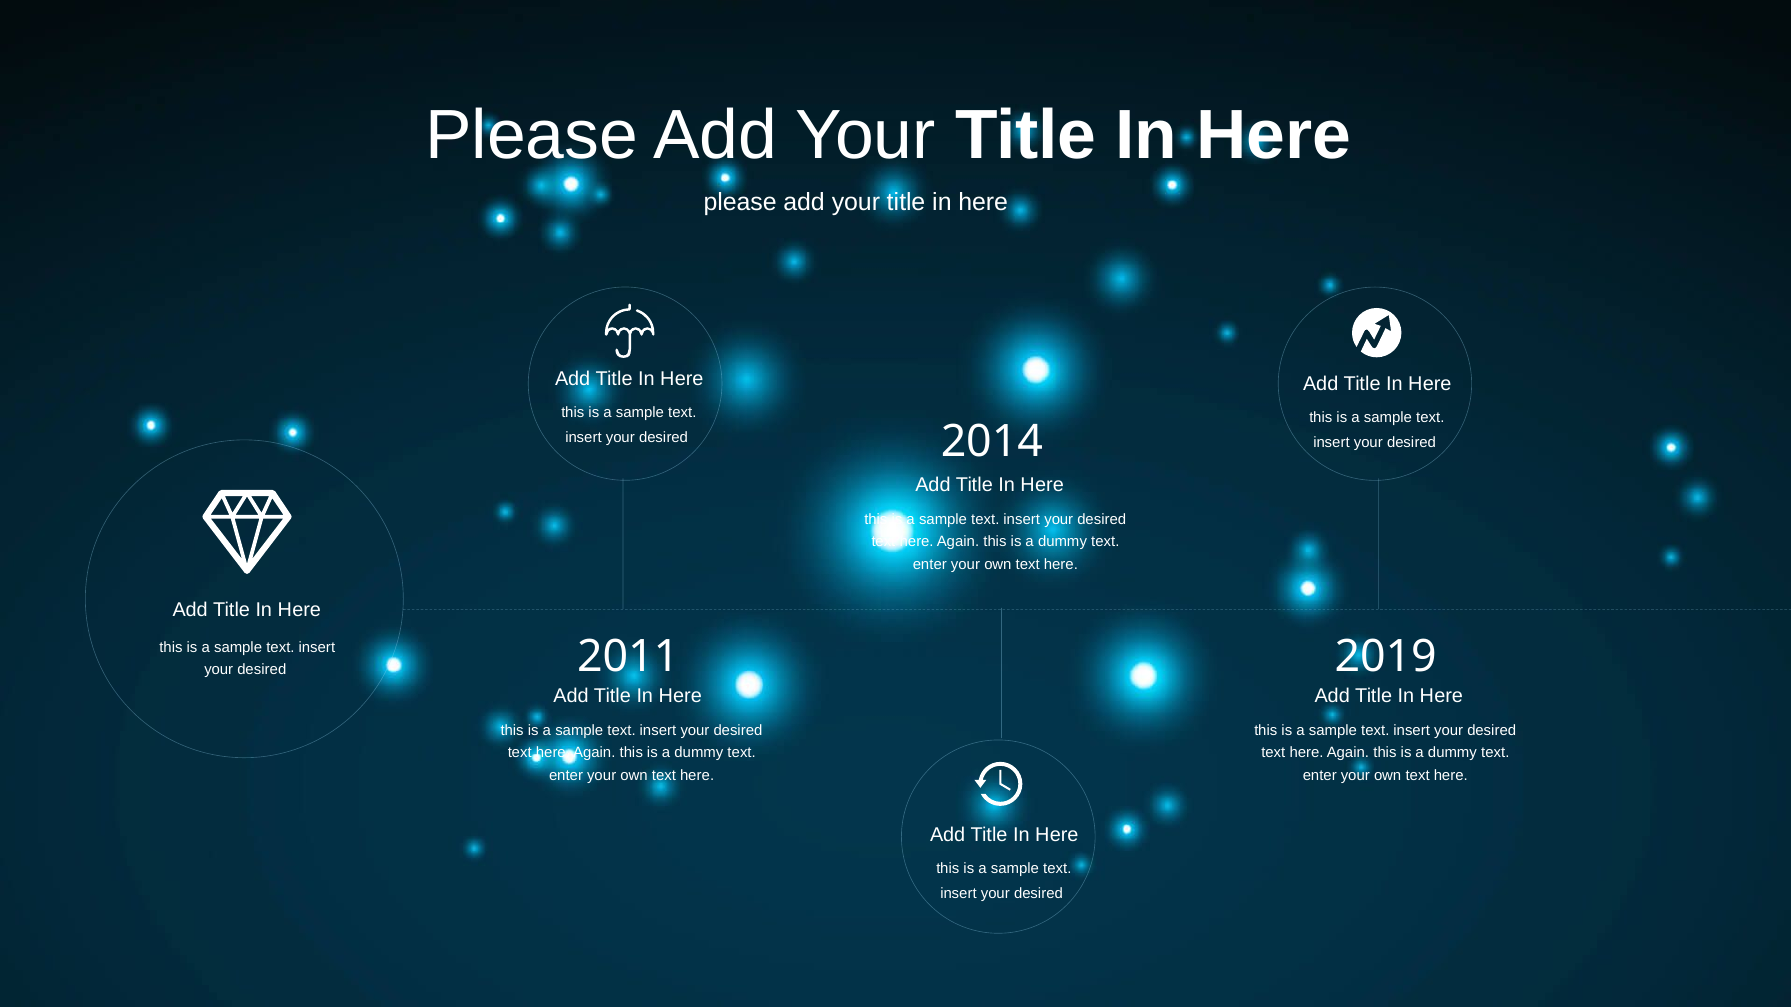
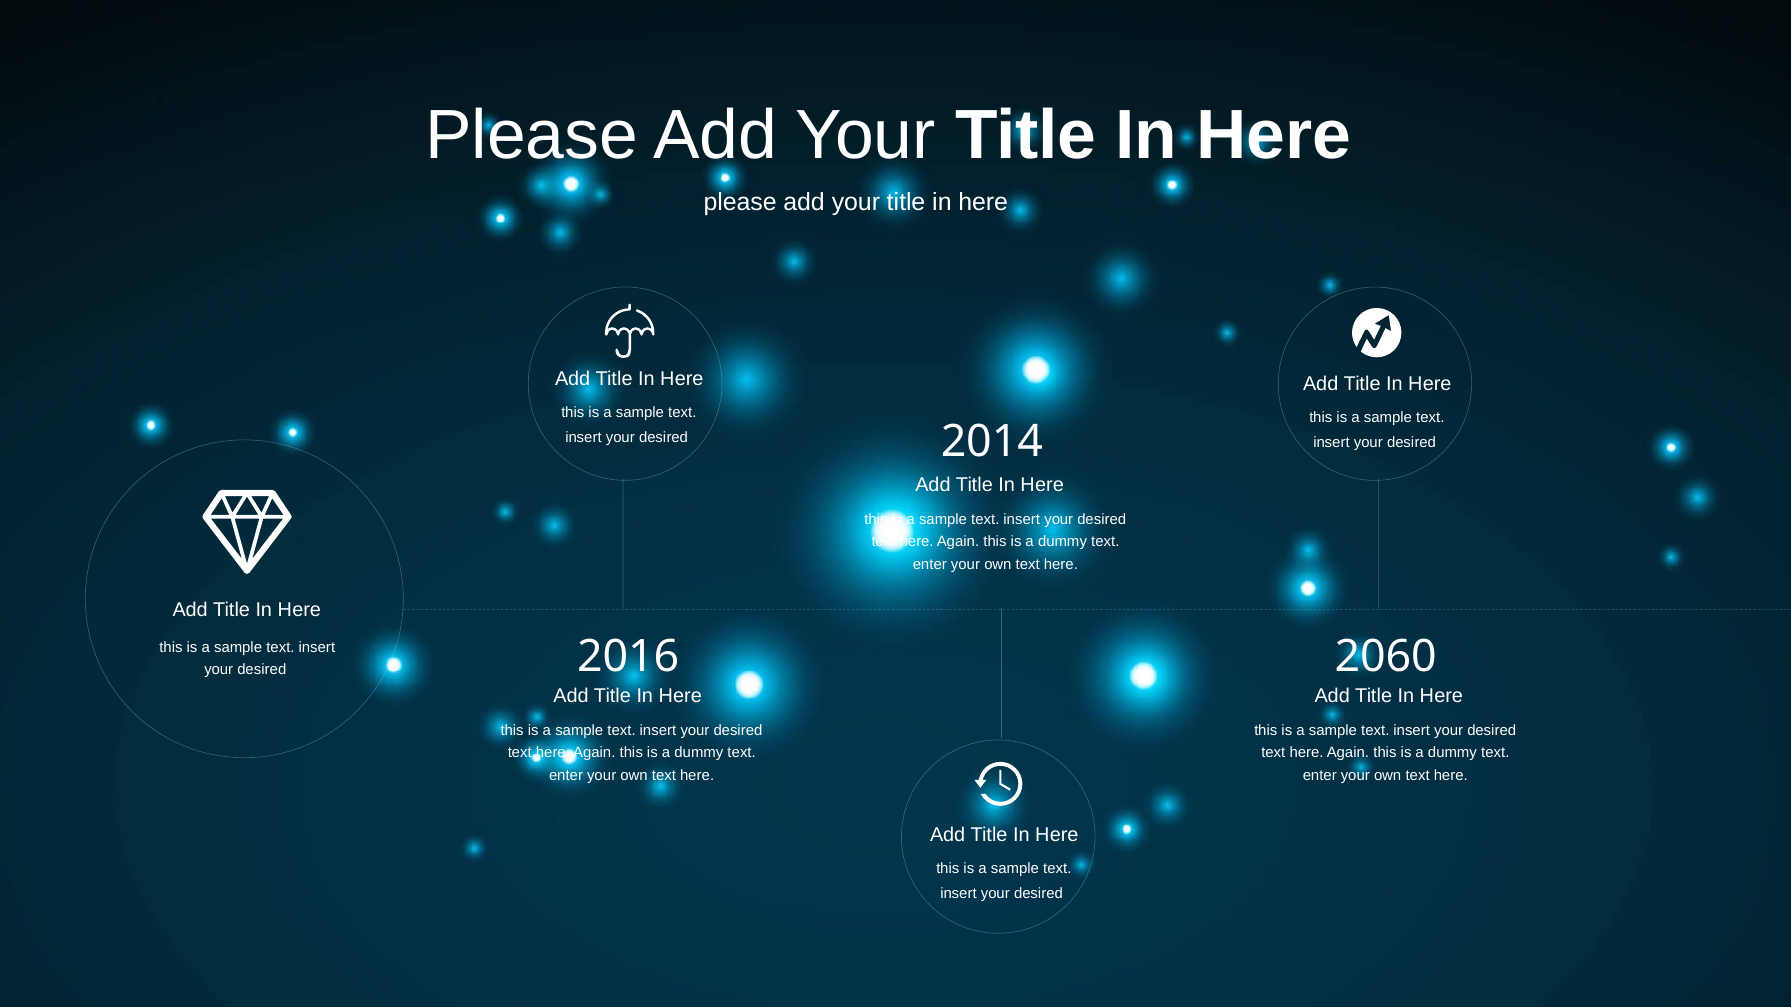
2019: 2019 -> 2060 (1386, 657)
2011: 2011 -> 2016 (628, 657)
